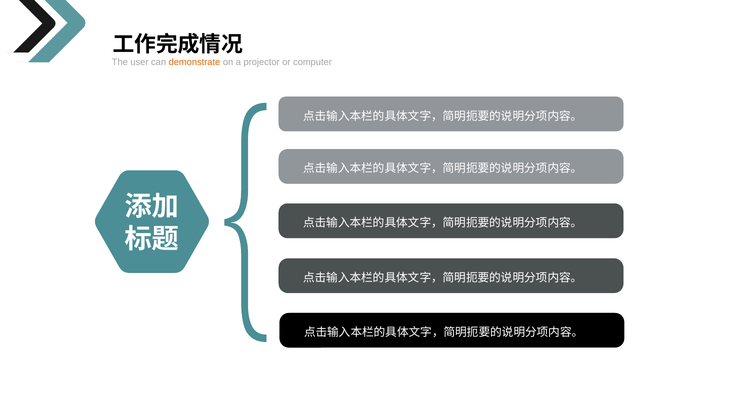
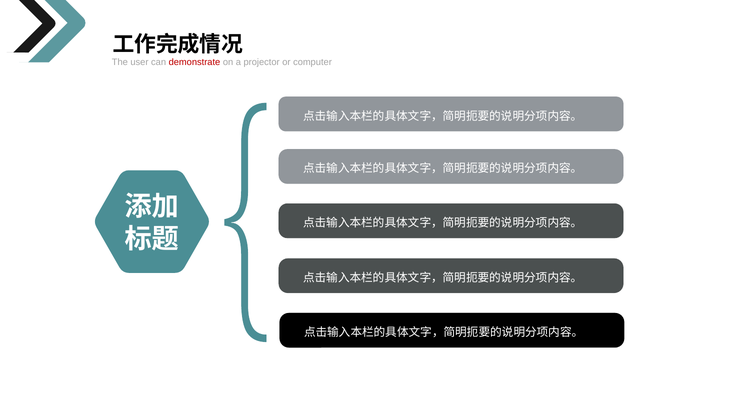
demonstrate colour: orange -> red (194, 62)
